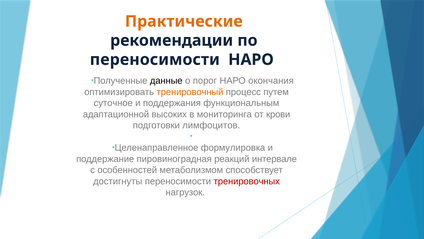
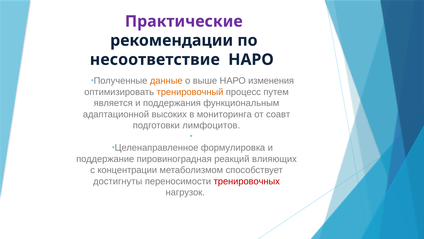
Практические colour: orange -> purple (184, 21)
переносимости: переносимости -> несоответствие (155, 59)
данные colour: black -> orange (166, 81)
порог: порог -> выше (205, 81)
окончания: окончания -> изменения (271, 81)
суточное: суточное -> является (113, 103)
крови: крови -> соавт (278, 114)
интервале: интервале -> влияющих (274, 159)
особенностей: особенностей -> концентрации (127, 170)
